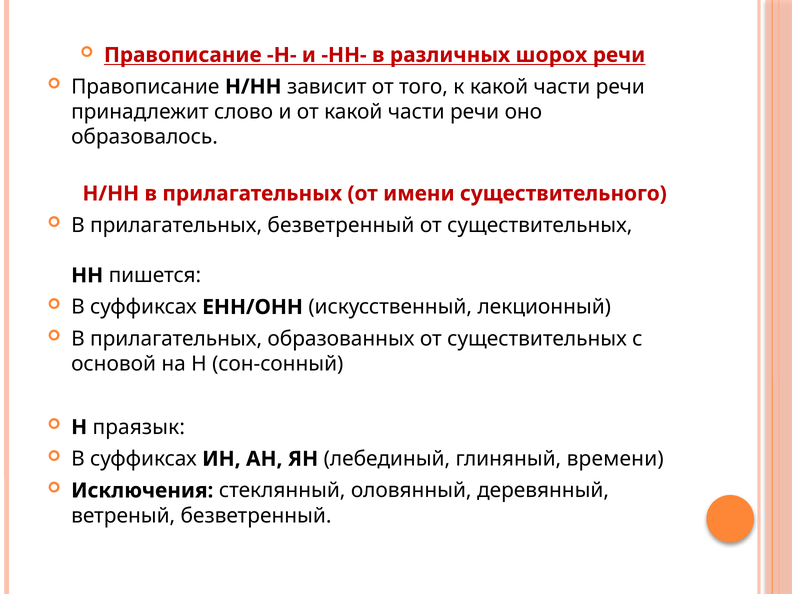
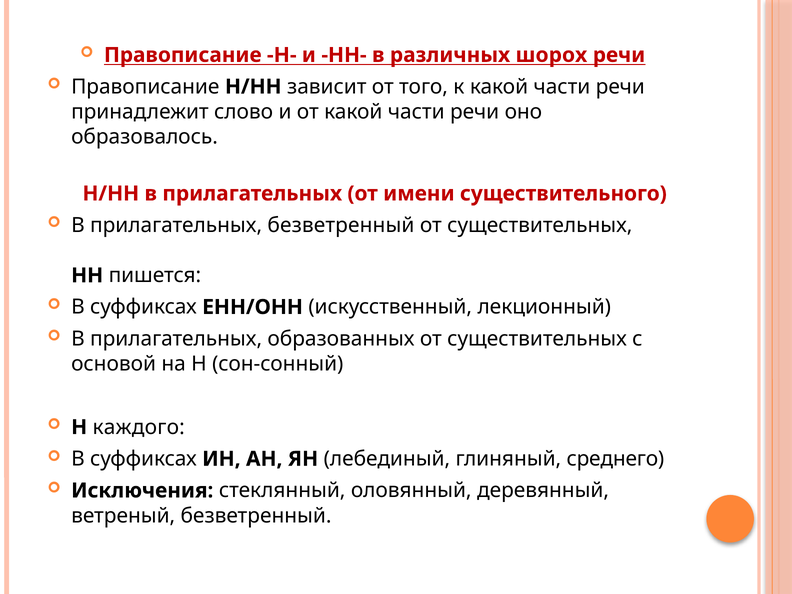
праязык: праязык -> каждого (139, 427)
времени: времени -> среднего (615, 459)
